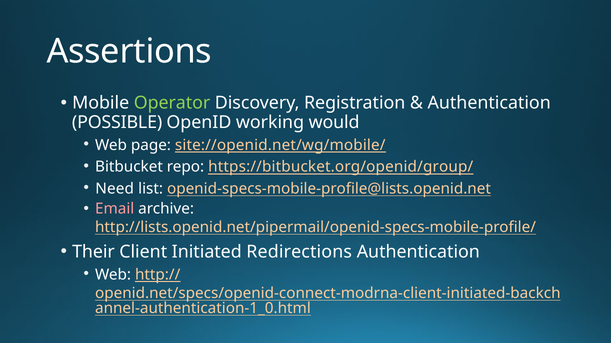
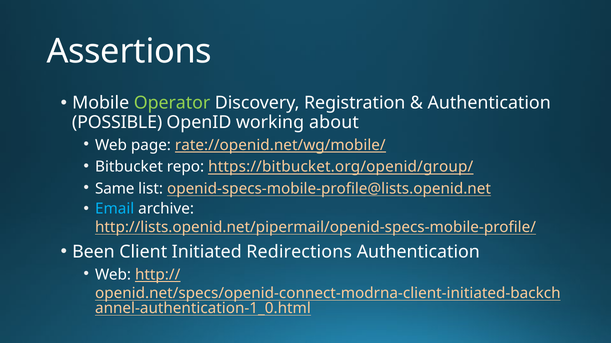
would: would -> about (334, 122)
site://openid.net/wg/mobile/: site://openid.net/wg/mobile/ -> rate://openid.net/wg/mobile/ (280, 145)
Need: Need -> Same (115, 189)
Email colour: pink -> light blue (115, 209)
Their: Their -> Been (93, 252)
